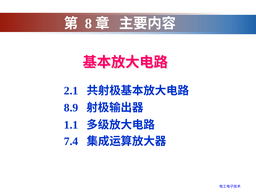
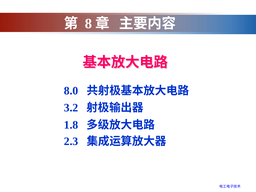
2.1: 2.1 -> 8.0 (71, 91)
8.9: 8.9 -> 3.2 (71, 108)
1.1: 1.1 -> 1.8 (71, 125)
7.4: 7.4 -> 2.3 (71, 141)
